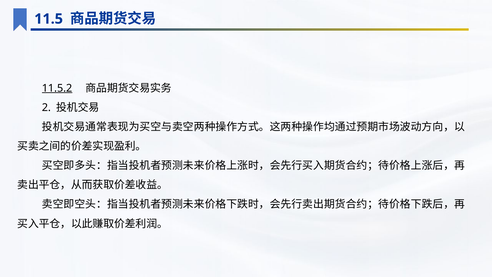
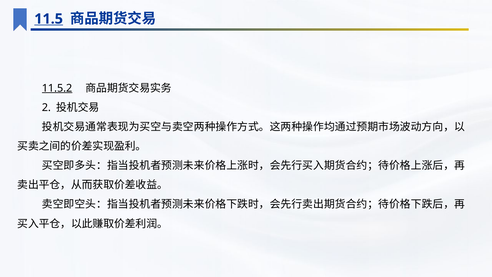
11.5 underline: none -> present (49, 19)
